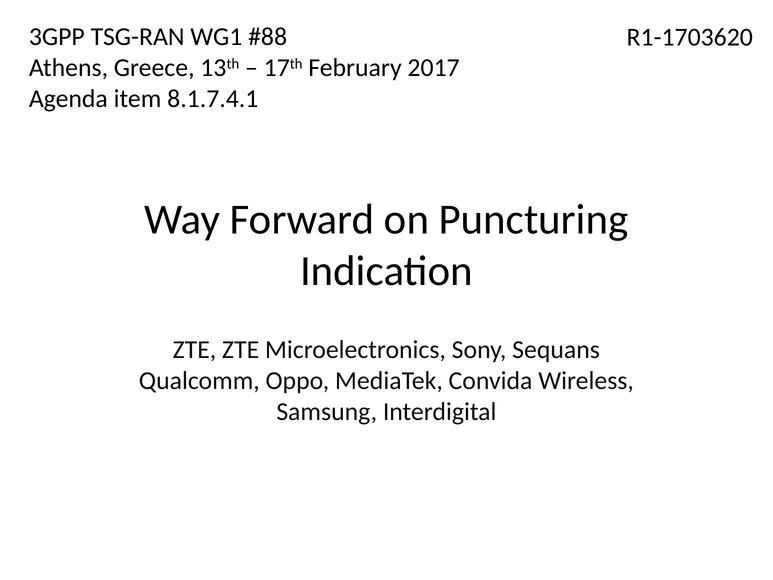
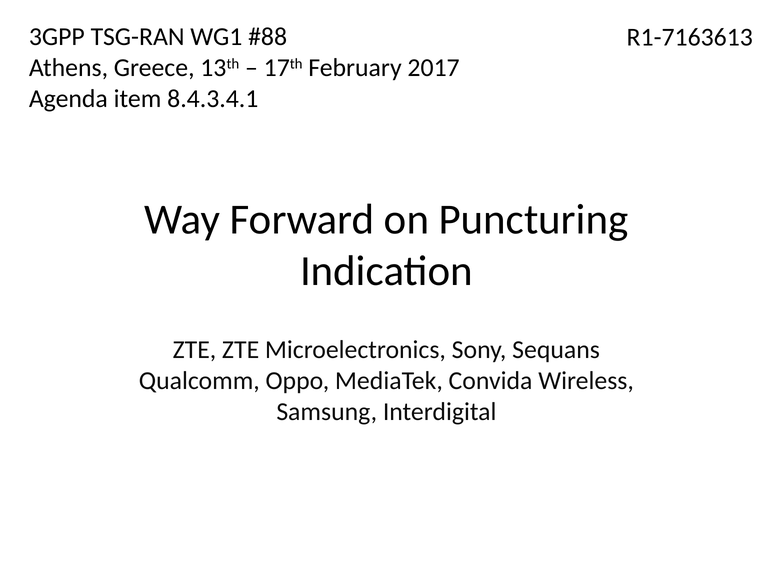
R1-1703620: R1-1703620 -> R1-7163613 (690, 37)
8.1.7.4.1: 8.1.7.4.1 -> 8.4.3.4.1 (213, 99)
